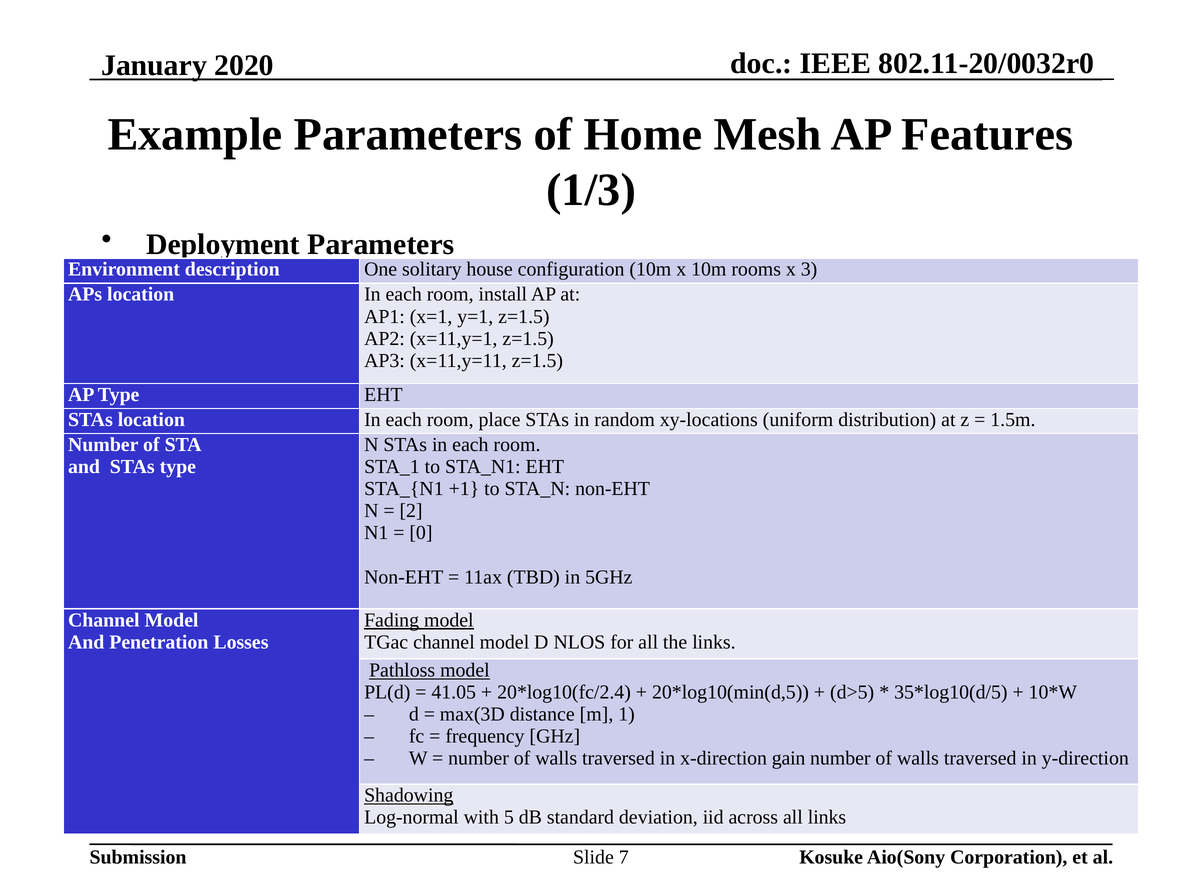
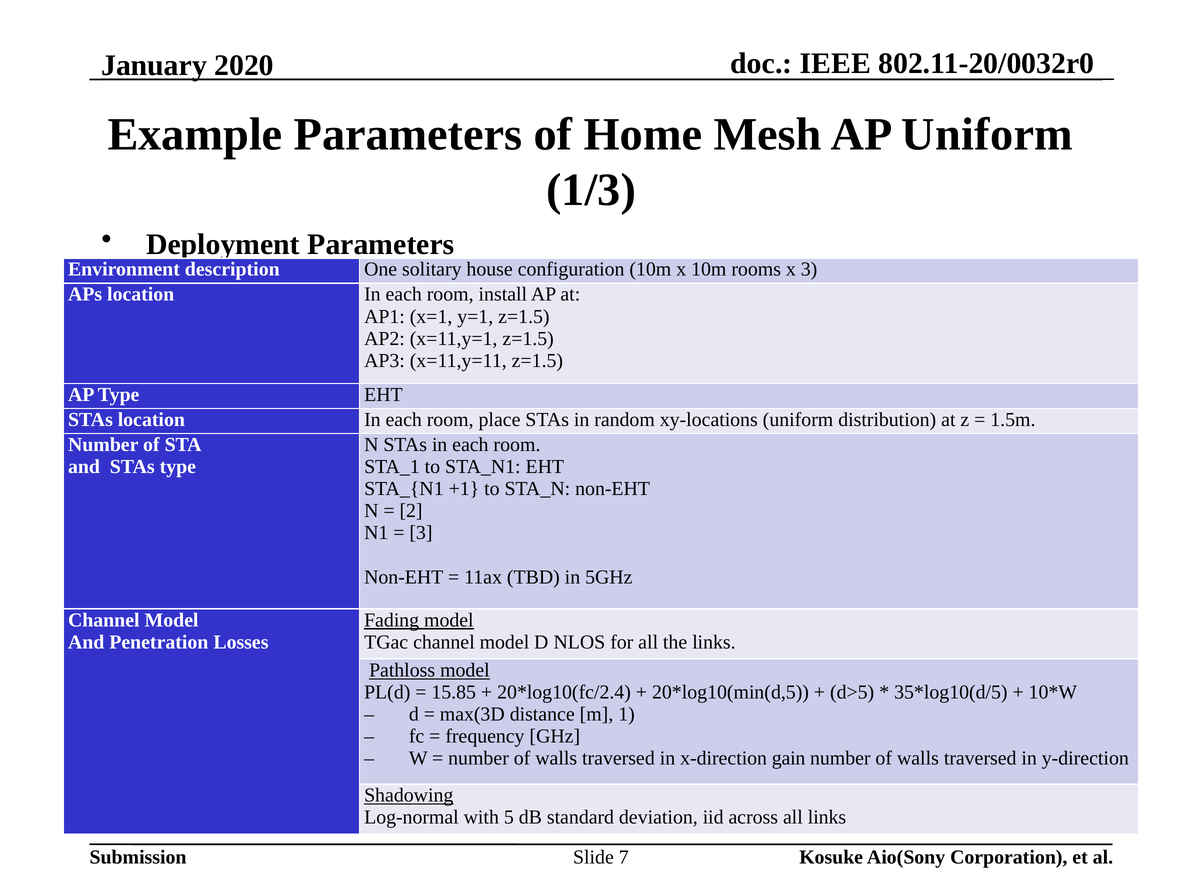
AP Features: Features -> Uniform (987, 134)
0: 0 -> 3 (421, 533)
41.05: 41.05 -> 15.85 (454, 692)
